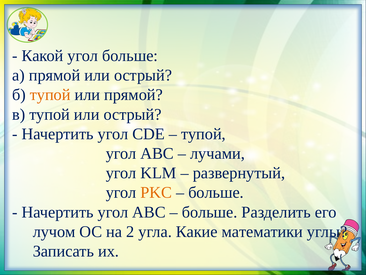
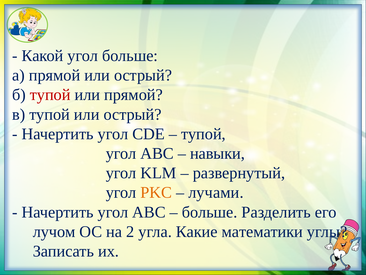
тупой colour: orange -> red (50, 95)
лучами: лучами -> навыки (217, 153)
больше: больше -> лучами (216, 192)
